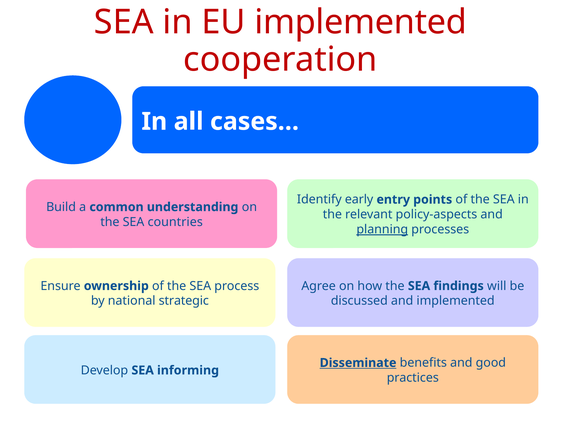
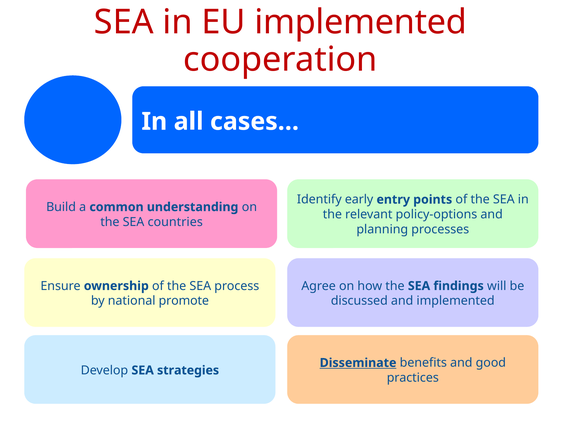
policy-aspects: policy-aspects -> policy-options (436, 214)
planning underline: present -> none (382, 229)
strategic: strategic -> promote (184, 301)
informing: informing -> strategies (188, 370)
